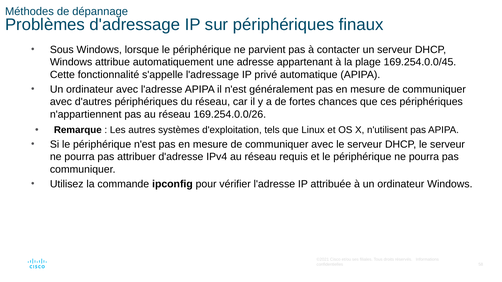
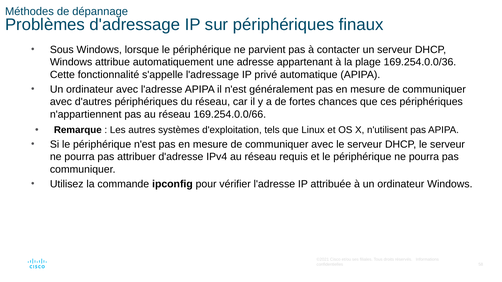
169.254.0.0/45: 169.254.0.0/45 -> 169.254.0.0/36 (420, 62)
169.254.0.0/26: 169.254.0.0/26 -> 169.254.0.0/66 (230, 115)
